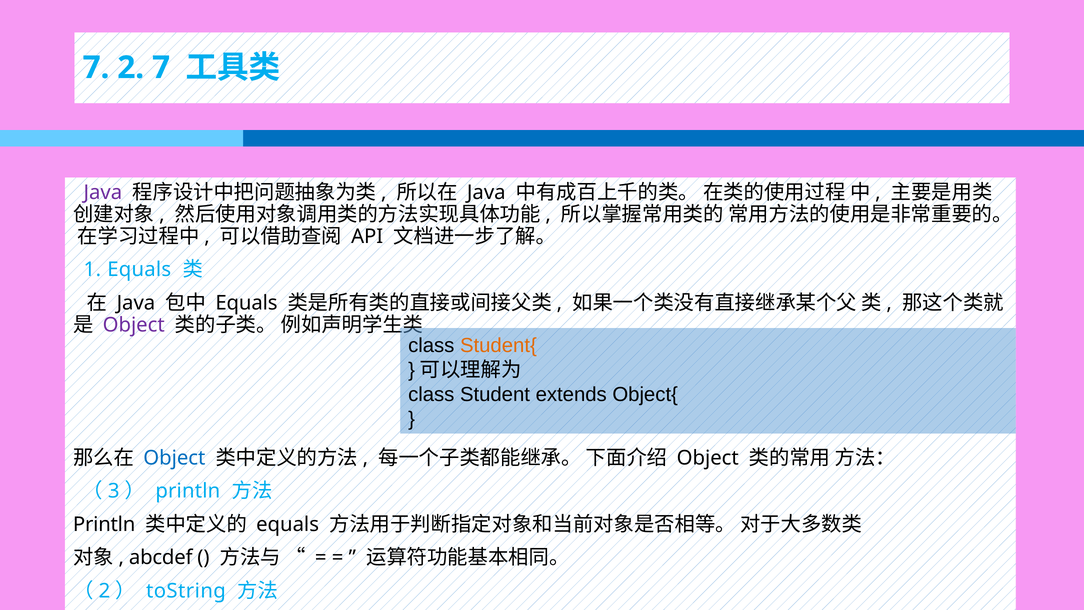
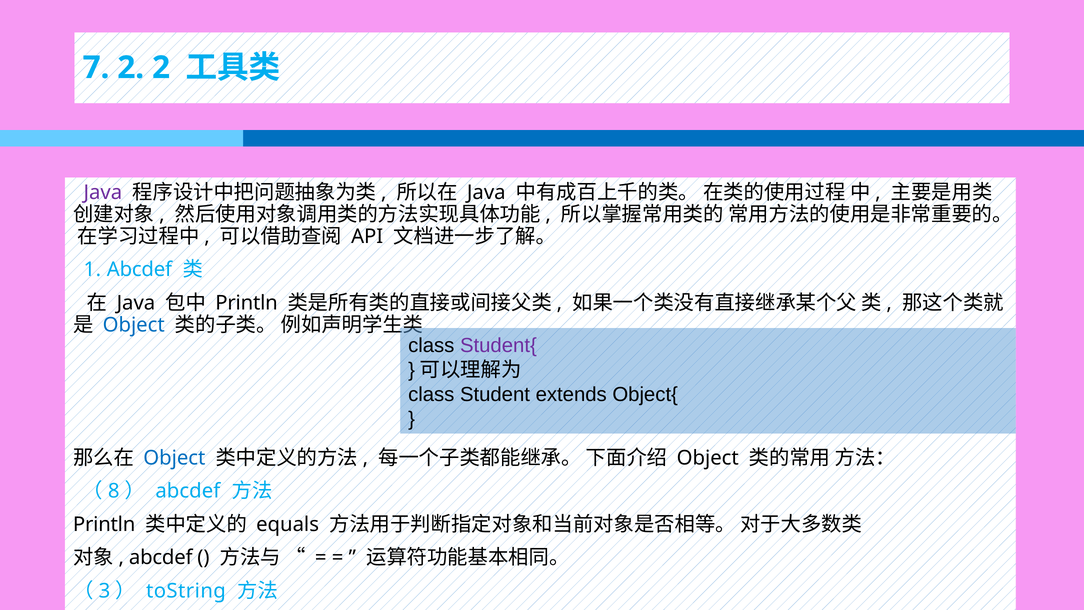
2 7: 7 -> 2 (161, 68)
1 Equals: Equals -> Abcdef (139, 270)
Equals: Equals -> Println (247, 303)
Object colour: purple -> blue (134, 325)
Student{ colour: orange -> purple (498, 346)
3: 3 -> 8 (114, 491)
println: println -> abcdef (188, 491)
2: 2 -> 3 (104, 591)
